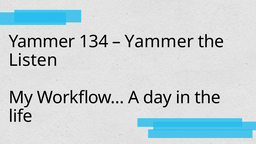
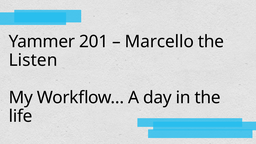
134: 134 -> 201 (94, 42)
Yammer: Yammer -> Marcello (159, 42)
